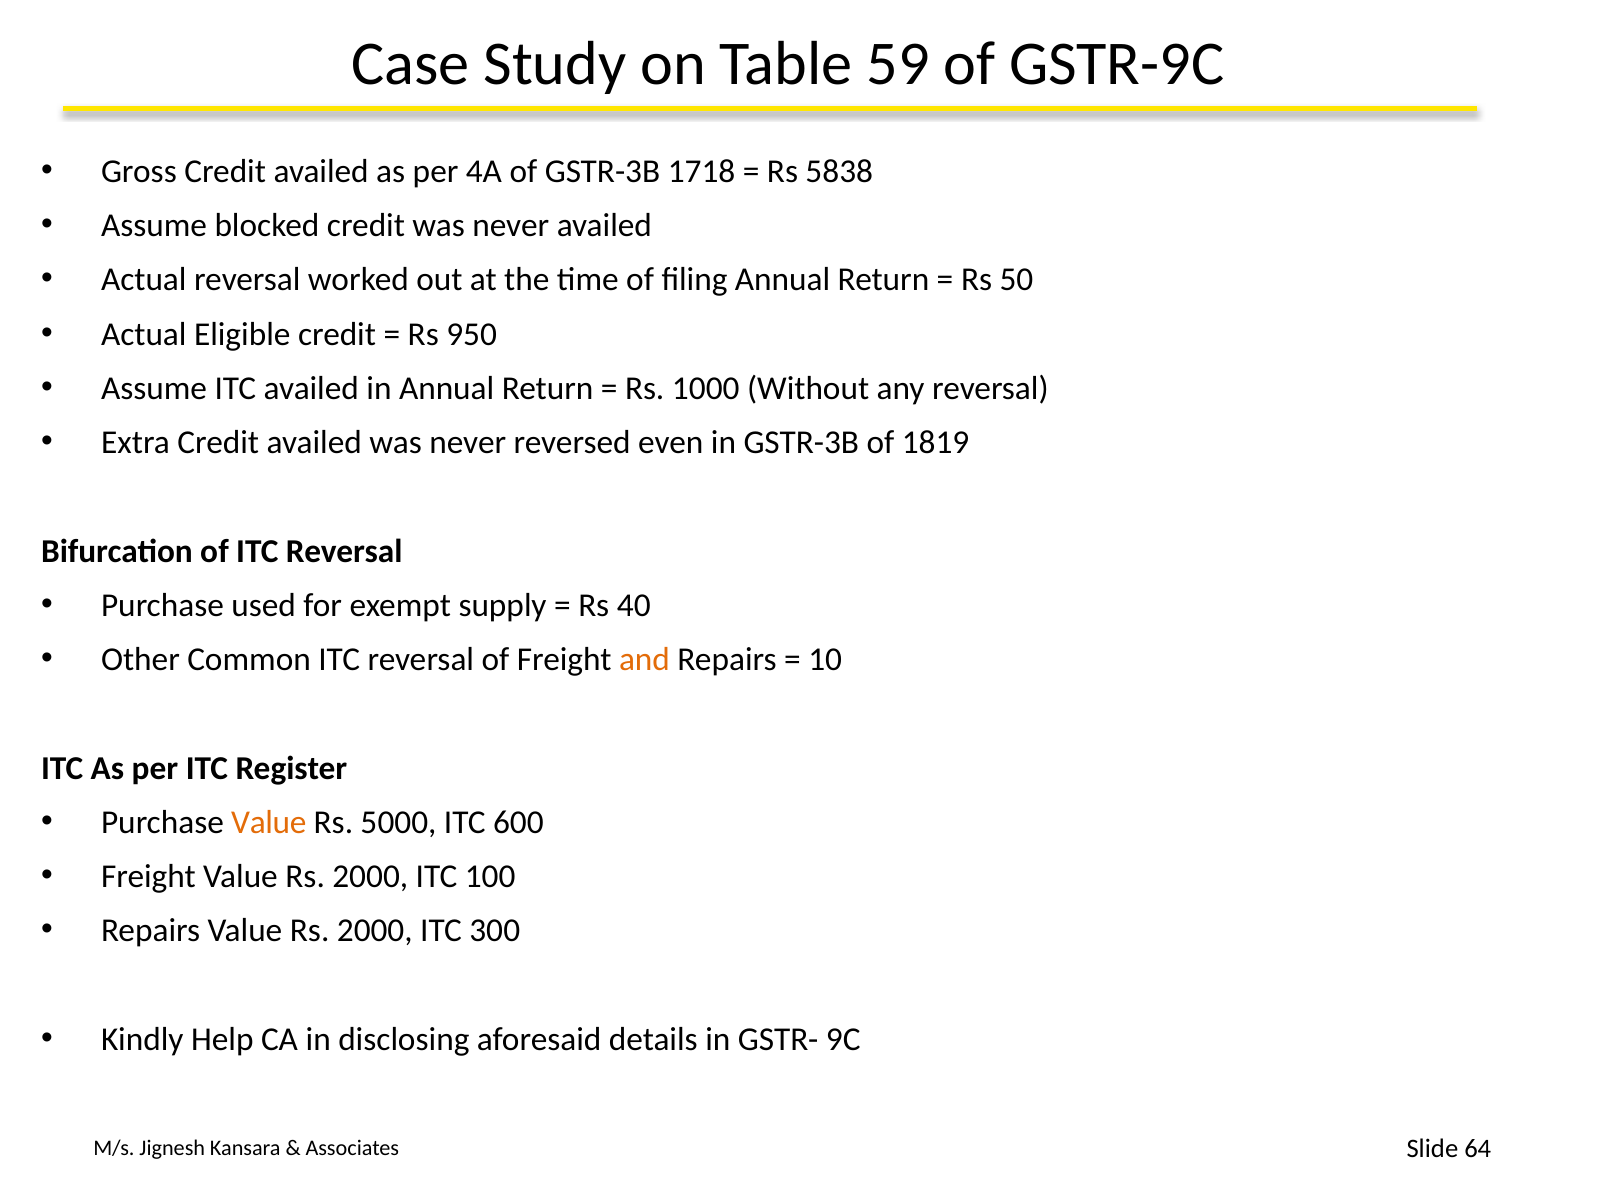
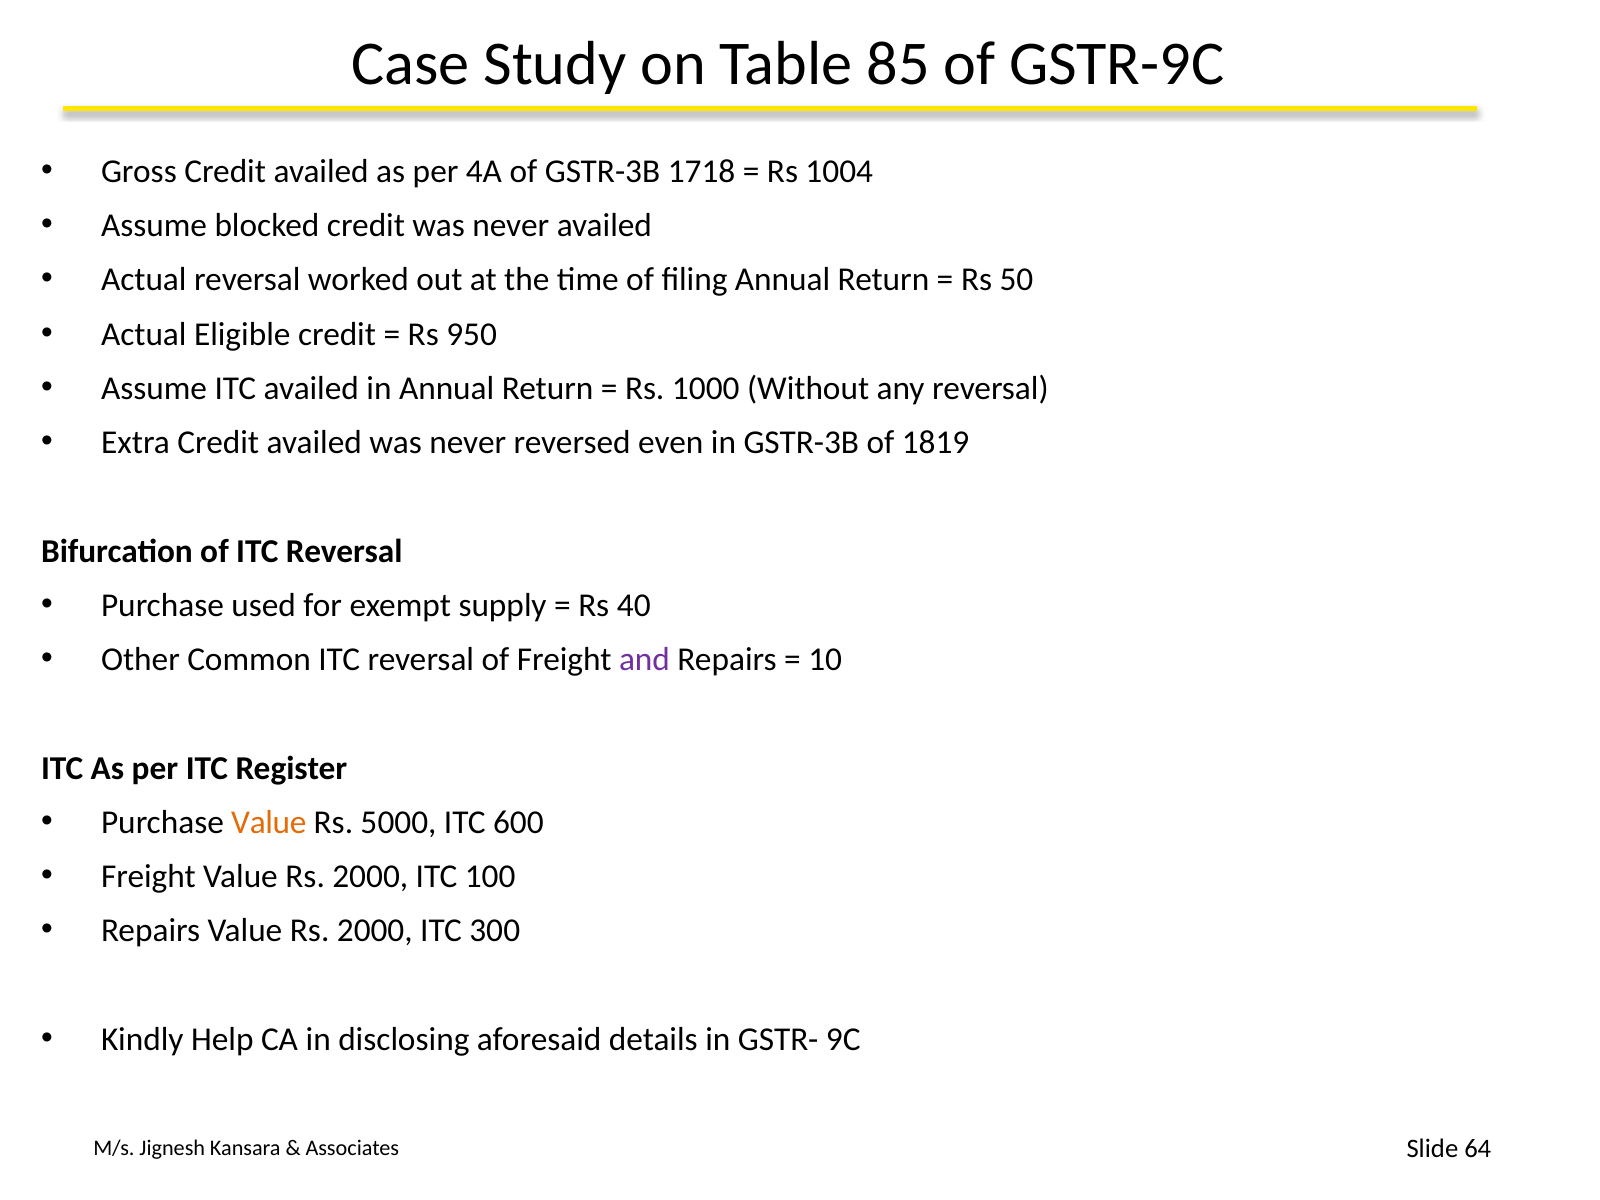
59: 59 -> 85 (898, 64)
5838: 5838 -> 1004 (839, 171)
and colour: orange -> purple (645, 660)
